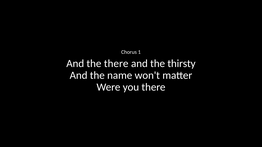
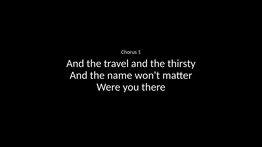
the there: there -> travel (116, 64)
